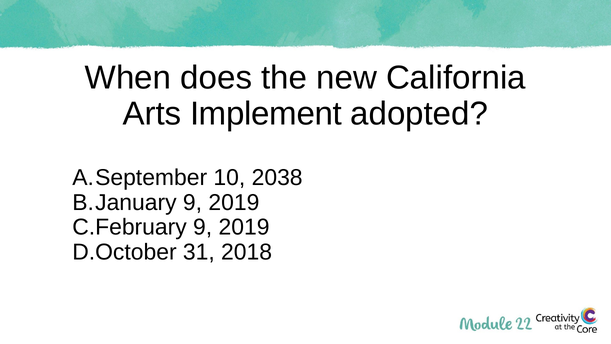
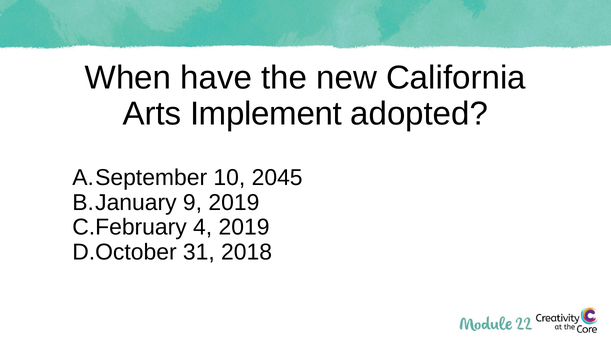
does: does -> have (216, 78)
2038: 2038 -> 2045 (277, 178)
9: 9 -> 4 (203, 227)
